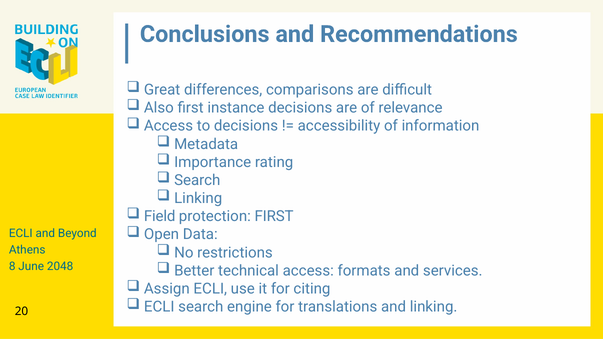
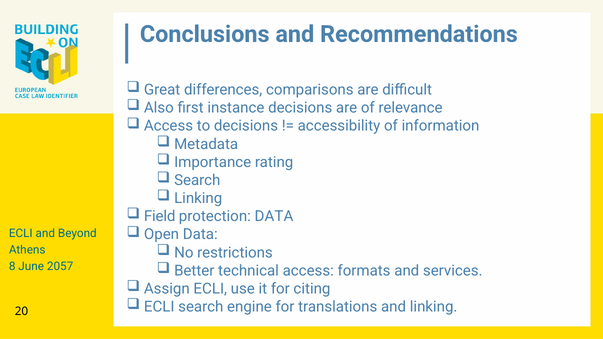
protection FIRST: FIRST -> DATA (274, 217)
2048: 2048 -> 2057 (60, 266)
